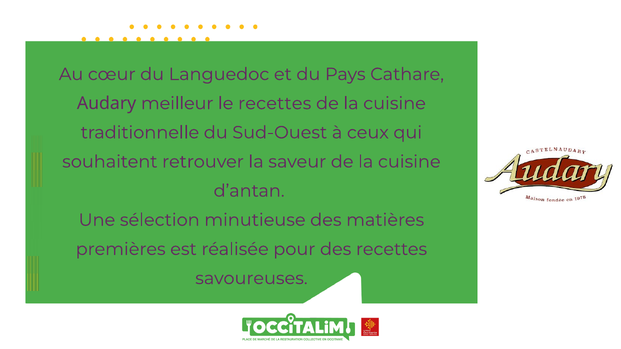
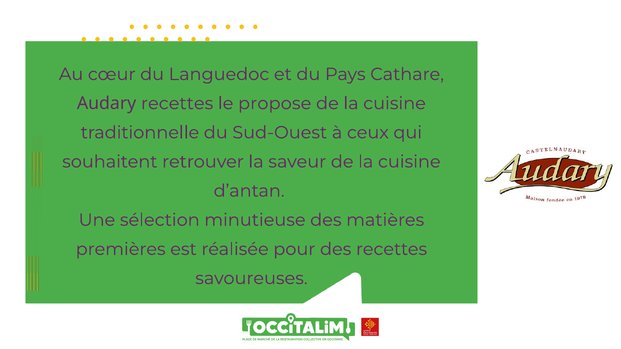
Audary meilleur: meilleur -> recettes (177, 103)
le recettes: recettes -> propose (275, 103)
